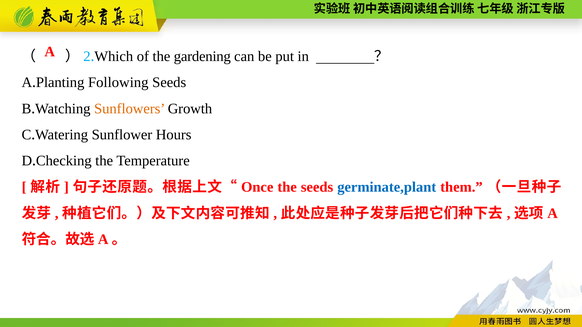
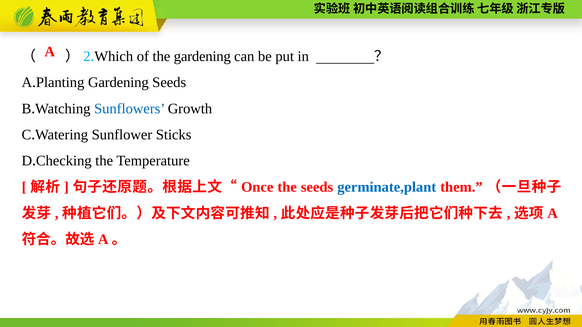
Following: Following -> Gardening (118, 82)
Sunflowers colour: orange -> blue (130, 109)
Hours: Hours -> Sticks (174, 135)
